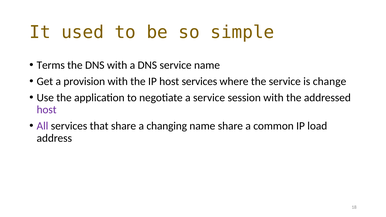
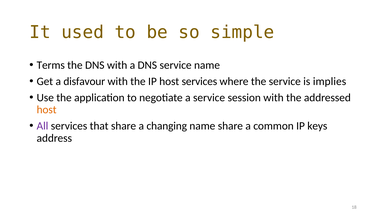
provision: provision -> disfavour (84, 81)
change: change -> implies (330, 81)
host colour: purple -> orange (47, 110)
load: load -> keys (317, 126)
